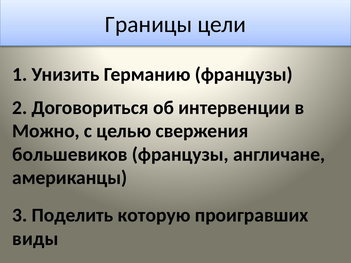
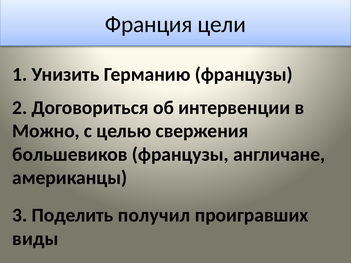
Границы: Границы -> Франция (149, 25)
которую: которую -> получил (154, 216)
